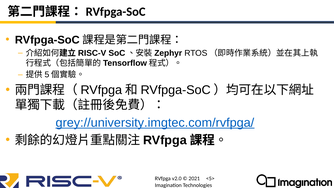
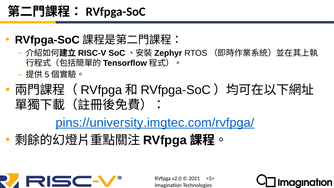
grey://university.imgtec.com/rvfpga/: grey://university.imgtec.com/rvfpga/ -> pins://university.imgtec.com/rvfpga/ (155, 123)
